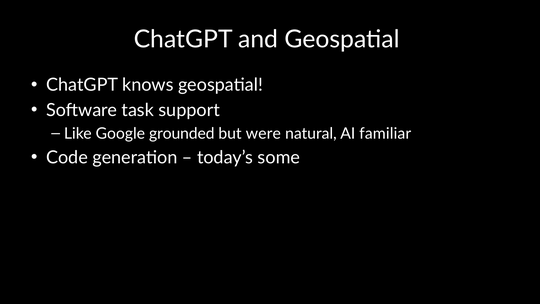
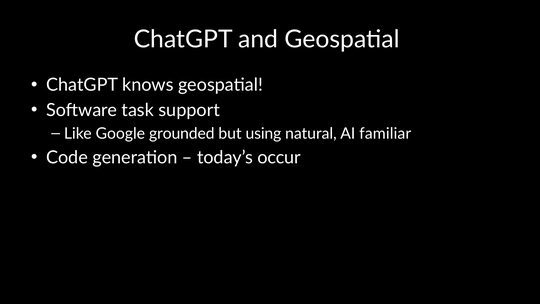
were: were -> using (263, 133)
some: some -> occur (279, 157)
